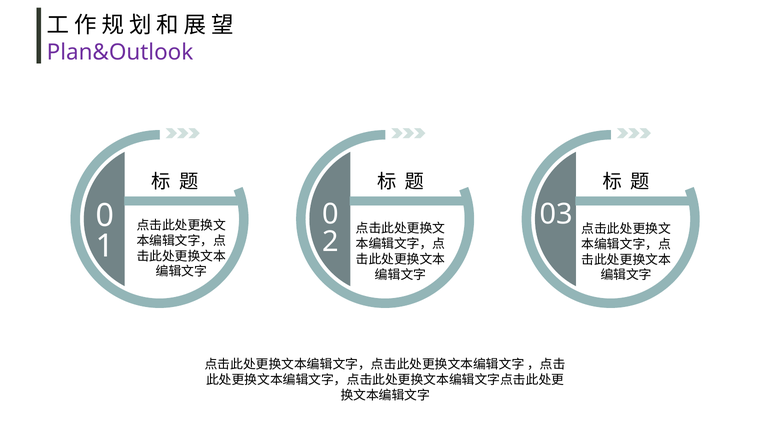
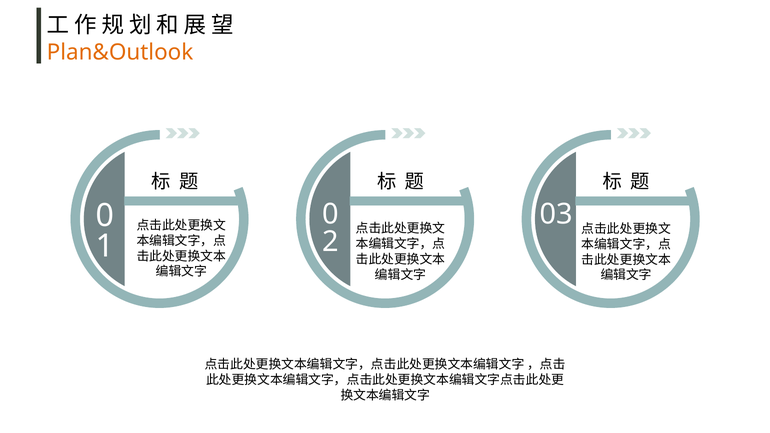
Plan&Outlook colour: purple -> orange (120, 53)
